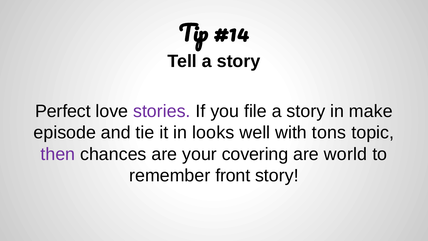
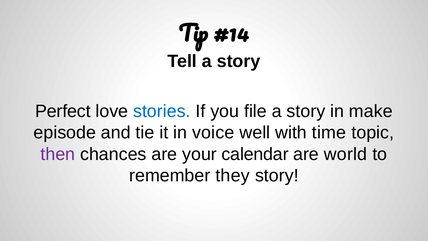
stories colour: purple -> blue (162, 111)
looks: looks -> voice (213, 133)
tons: tons -> time (329, 133)
covering: covering -> calendar (255, 154)
front: front -> they (233, 175)
